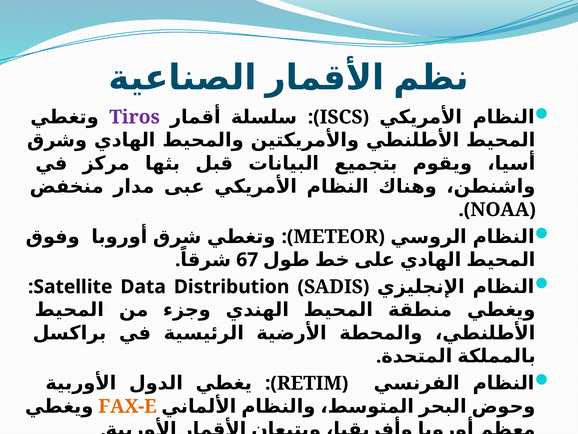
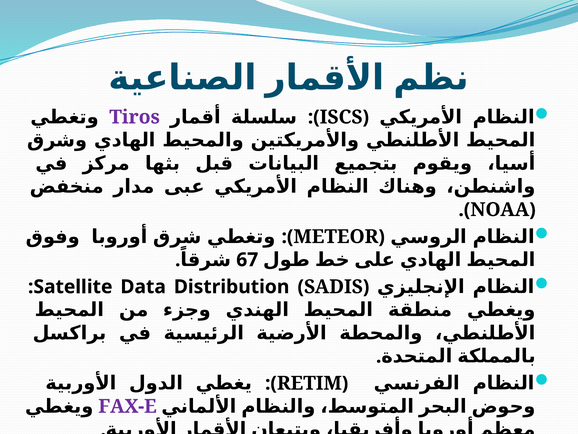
FAX-E colour: orange -> purple (127, 406)
